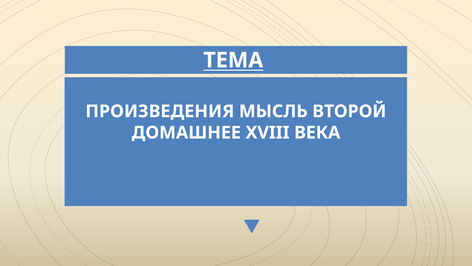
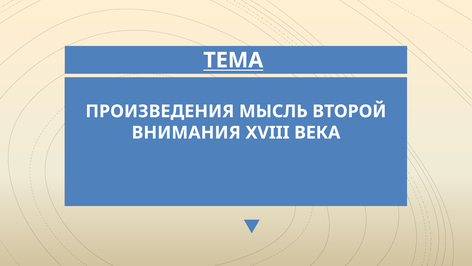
ДОМАШНЕЕ: ДОМАШНЕЕ -> ВНИМАНИЯ (186, 132)
